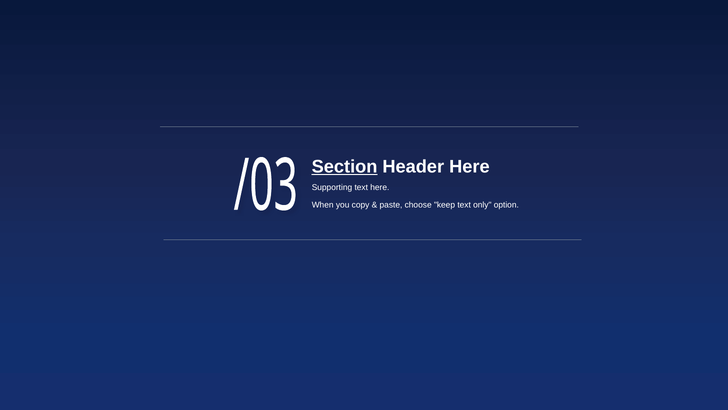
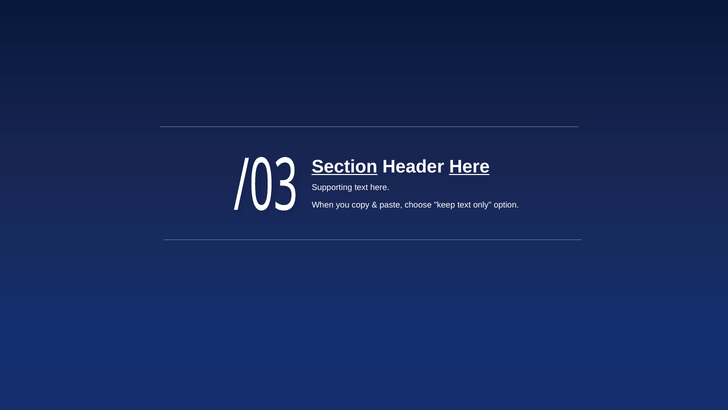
Here underline: none -> present (469, 166)
